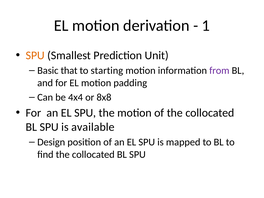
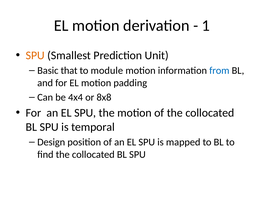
starting: starting -> module (107, 71)
from colour: purple -> blue (219, 71)
available: available -> temporal (93, 127)
